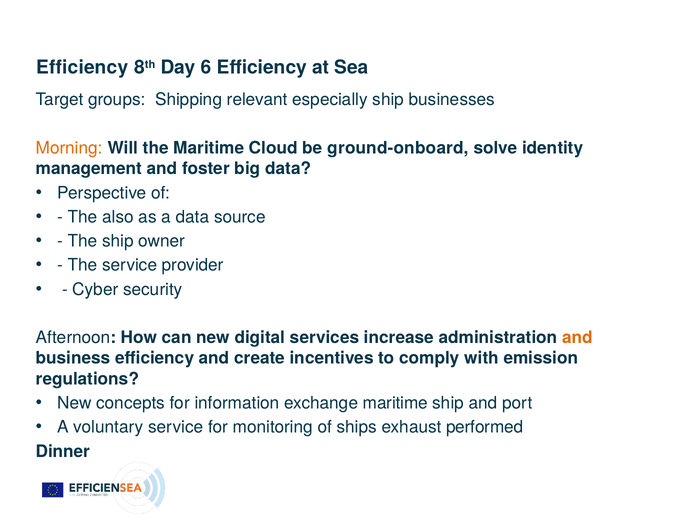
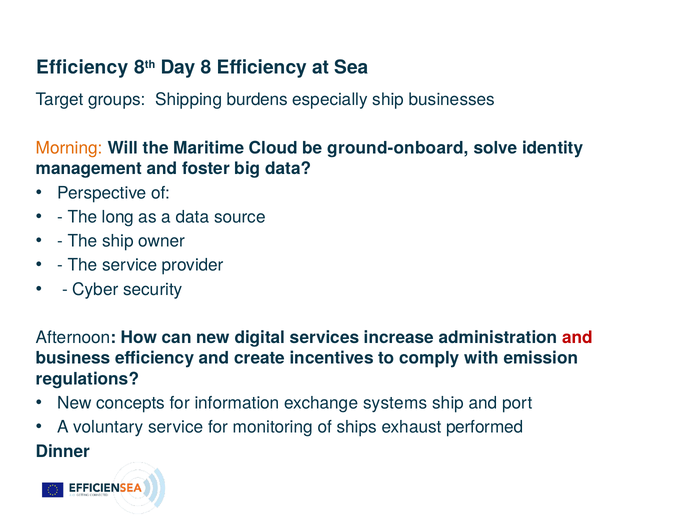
6: 6 -> 8 (206, 67)
relevant: relevant -> burdens (257, 100)
also: also -> long (118, 217)
and colour: orange -> red (577, 337)
exchange maritime: maritime -> systems (395, 403)
